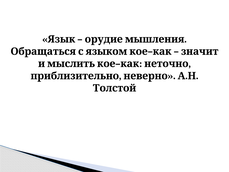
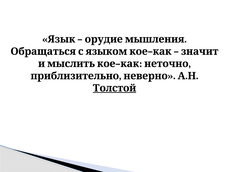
Толстой underline: none -> present (115, 88)
